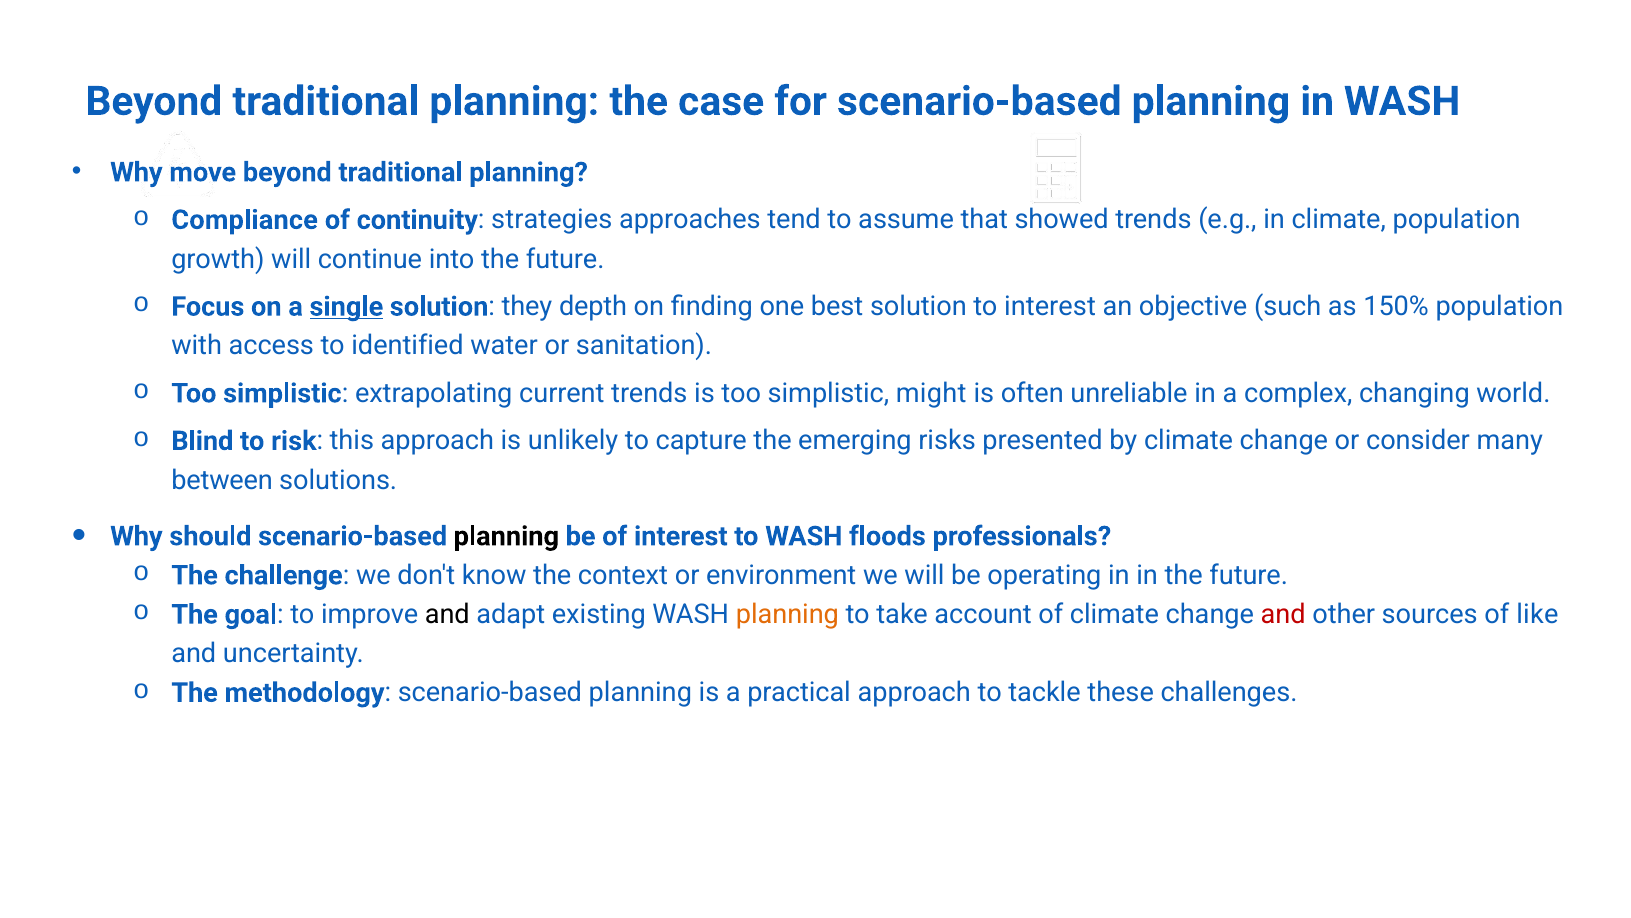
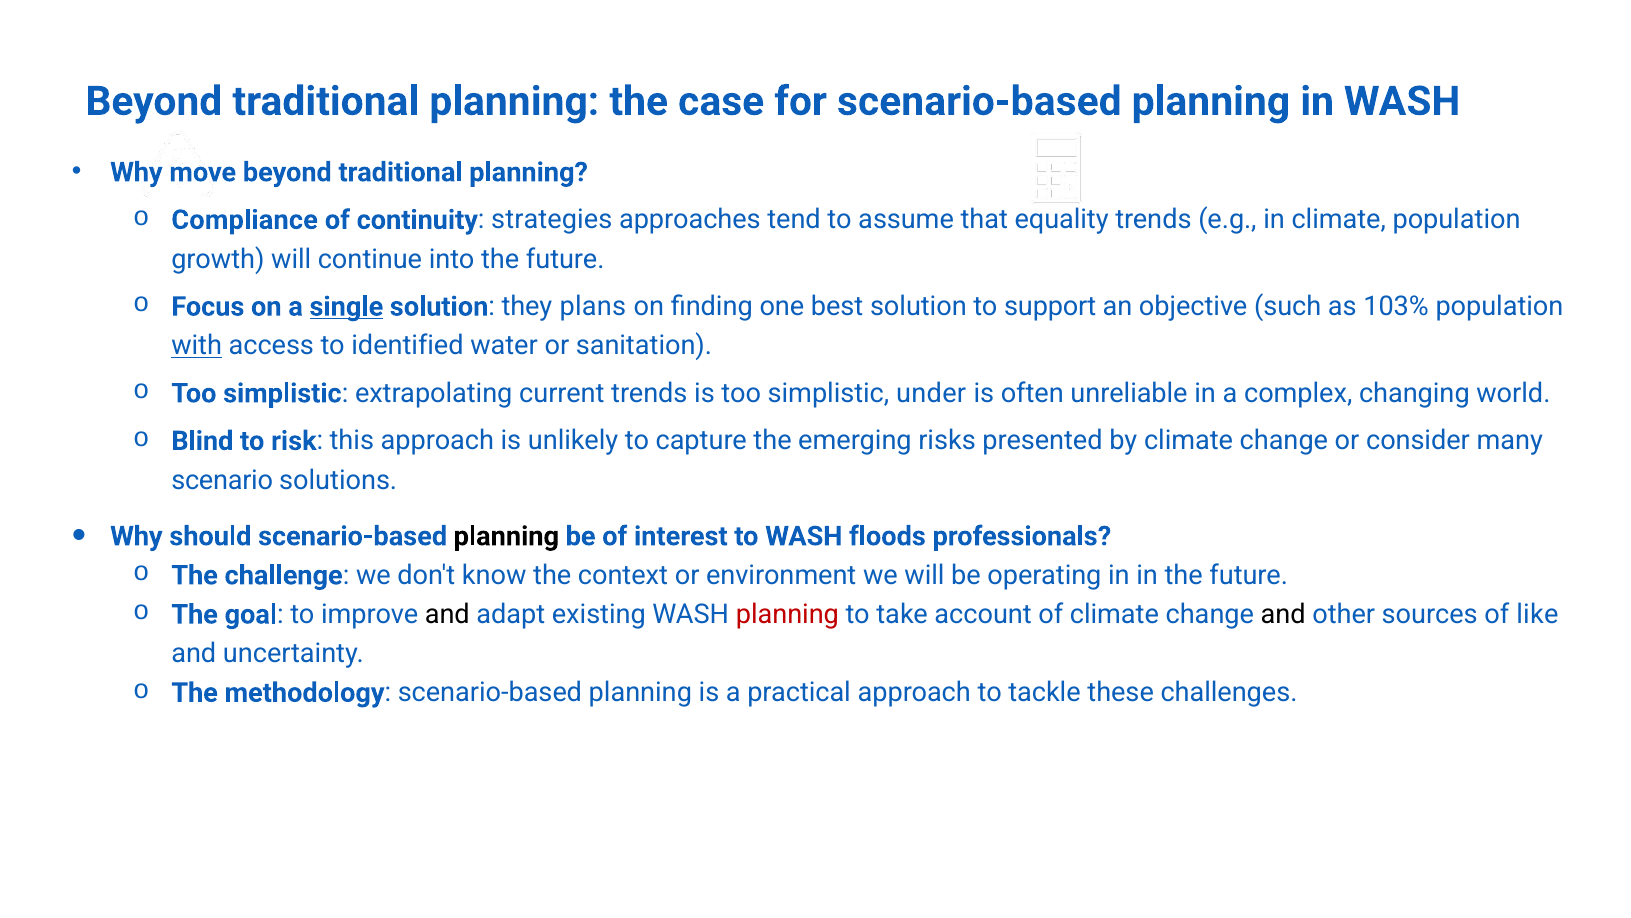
showed: showed -> equality (1062, 220)
depth: depth -> plans (593, 306)
to interest: interest -> support (1050, 306)
150%: 150% -> 103% (1396, 306)
with underline: none -> present (197, 346)
might: might -> under (931, 393)
between: between -> scenario (222, 480)
planning colour: orange -> red (787, 614)
and colour: red -> black (1283, 614)
